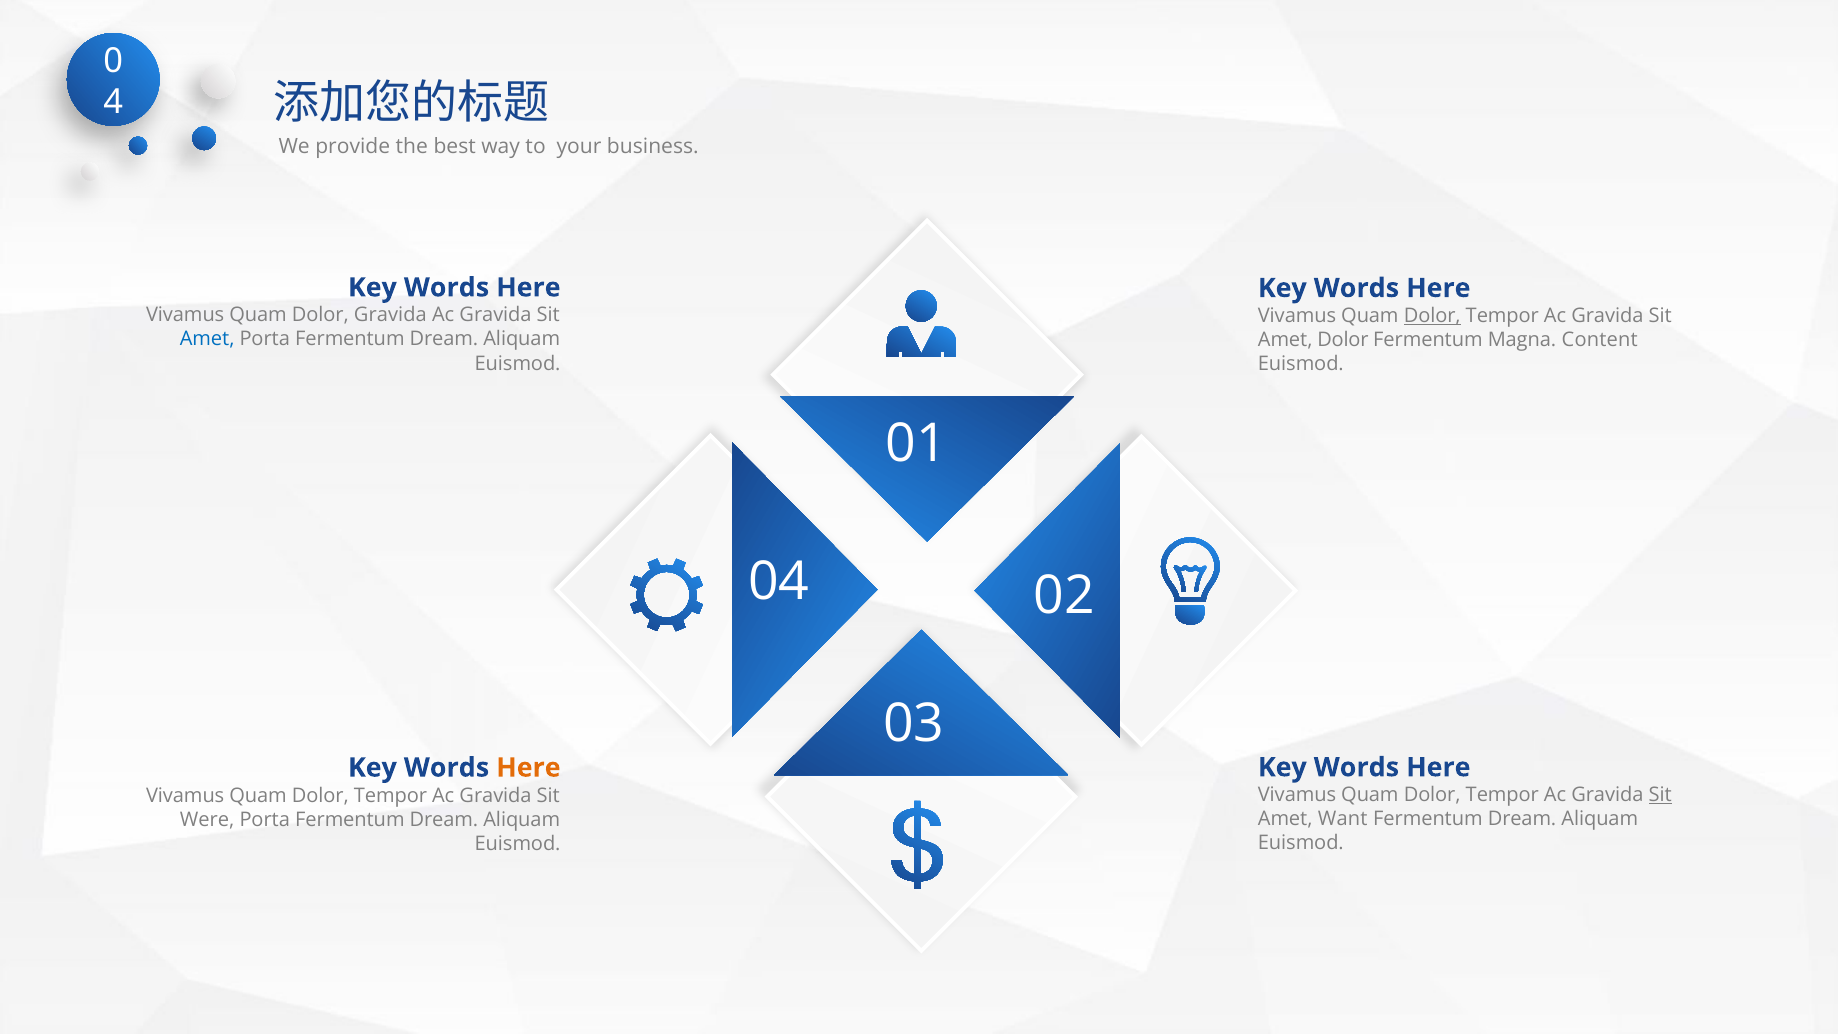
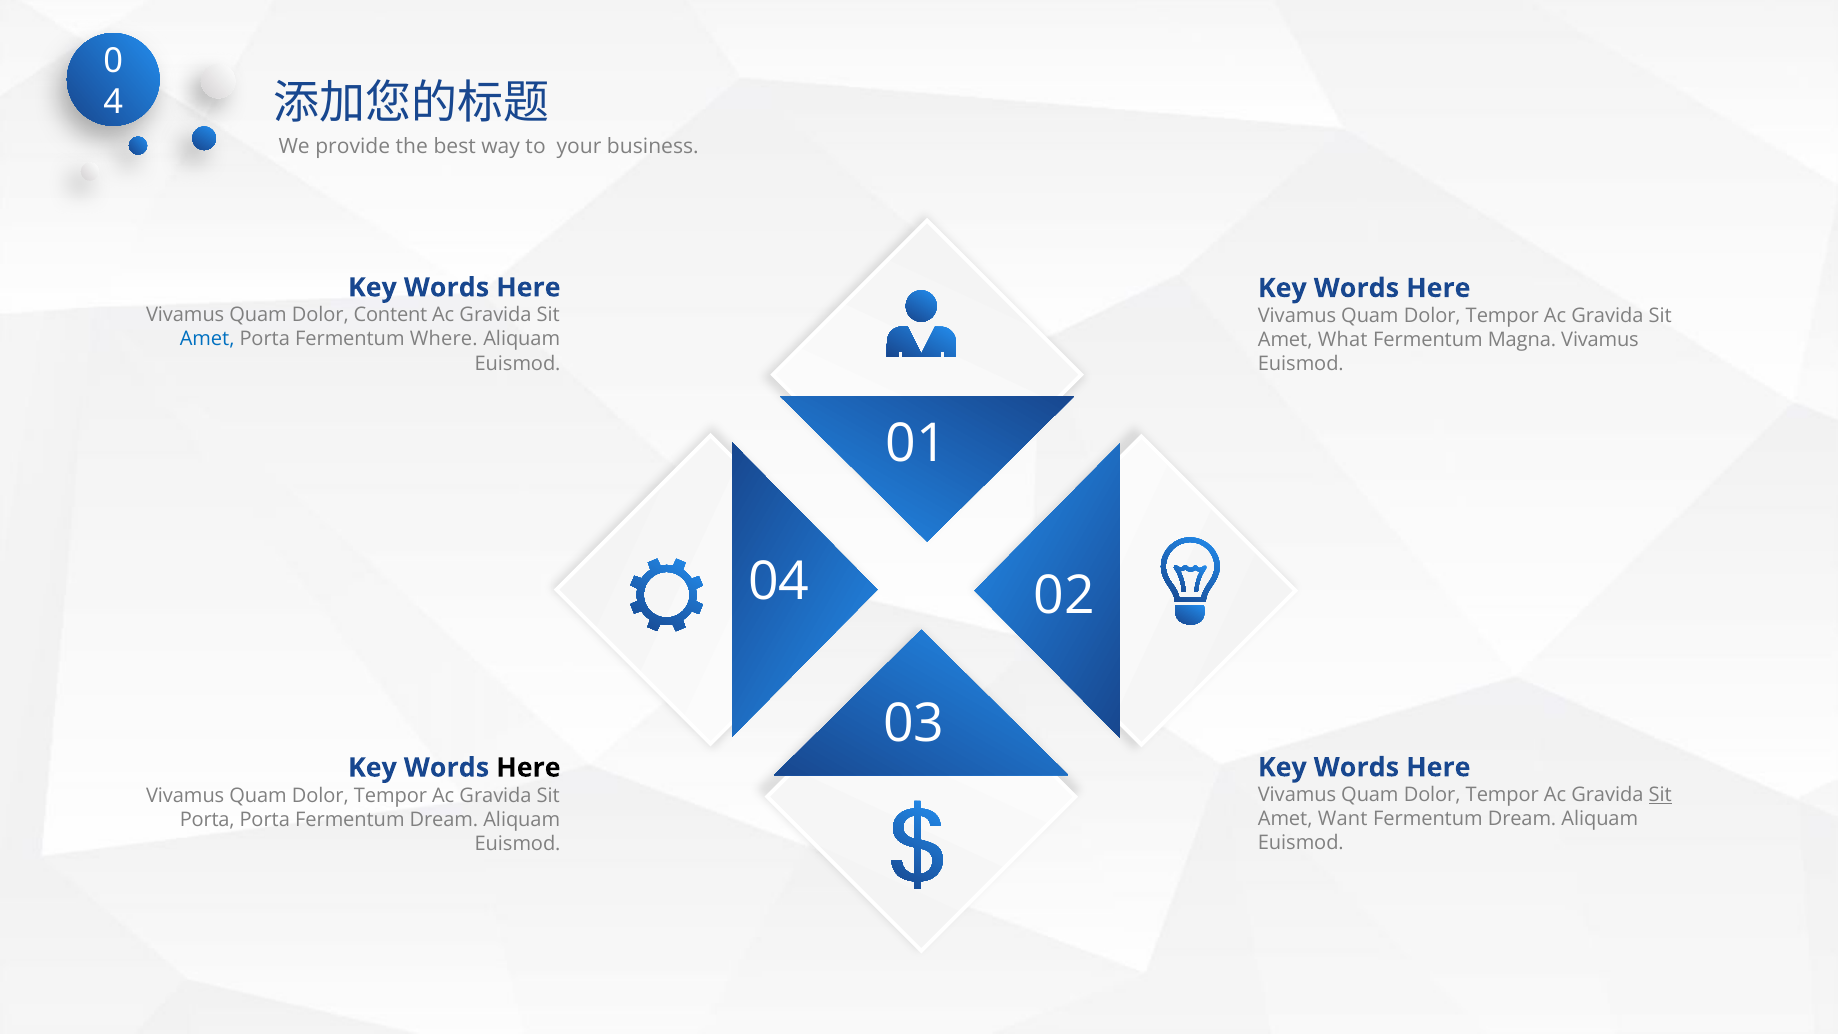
Dolor Gravida: Gravida -> Content (391, 315)
Dolor underline: present -> none (1432, 316)
Dream: Dream -> Where (444, 339)
Amet Dolor: Dolor -> What (1343, 340)
Magna Content: Content -> Vivamus (1600, 340)
Here colour: orange -> black (528, 768)
Were: Were -> Porta (207, 819)
